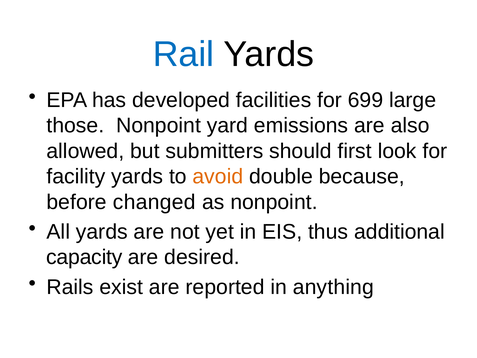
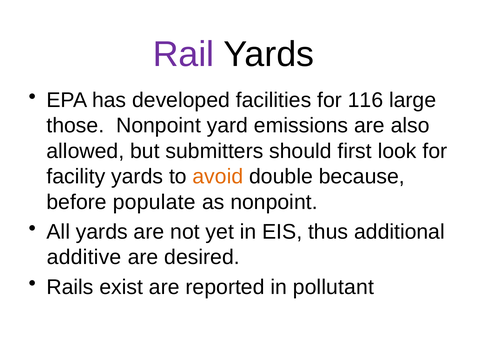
Rail colour: blue -> purple (183, 54)
699: 699 -> 116 (365, 100)
changed: changed -> populate (154, 202)
capacity: capacity -> additive (84, 257)
anything: anything -> pollutant (333, 287)
